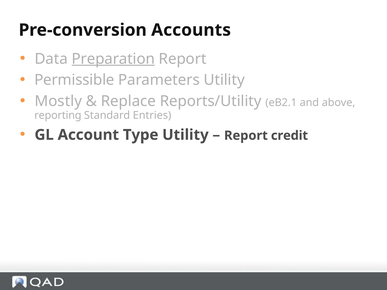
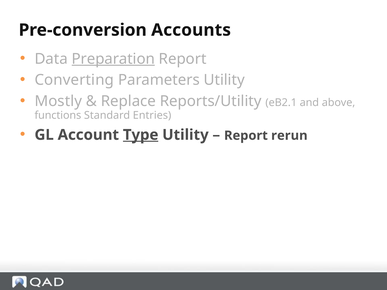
Permissible: Permissible -> Converting (74, 80)
reporting: reporting -> functions (58, 116)
Type underline: none -> present (141, 135)
credit: credit -> rerun (289, 136)
